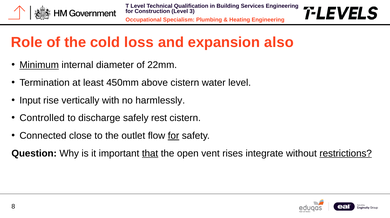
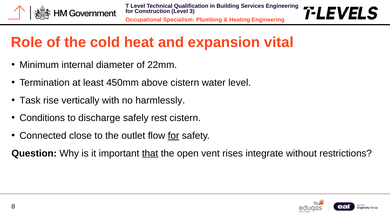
loss: loss -> heat (139, 42)
also: also -> vital (279, 42)
Minimum underline: present -> none (39, 65)
Input: Input -> Task (30, 100)
Controlled: Controlled -> Conditions (42, 118)
restrictions underline: present -> none (346, 153)
